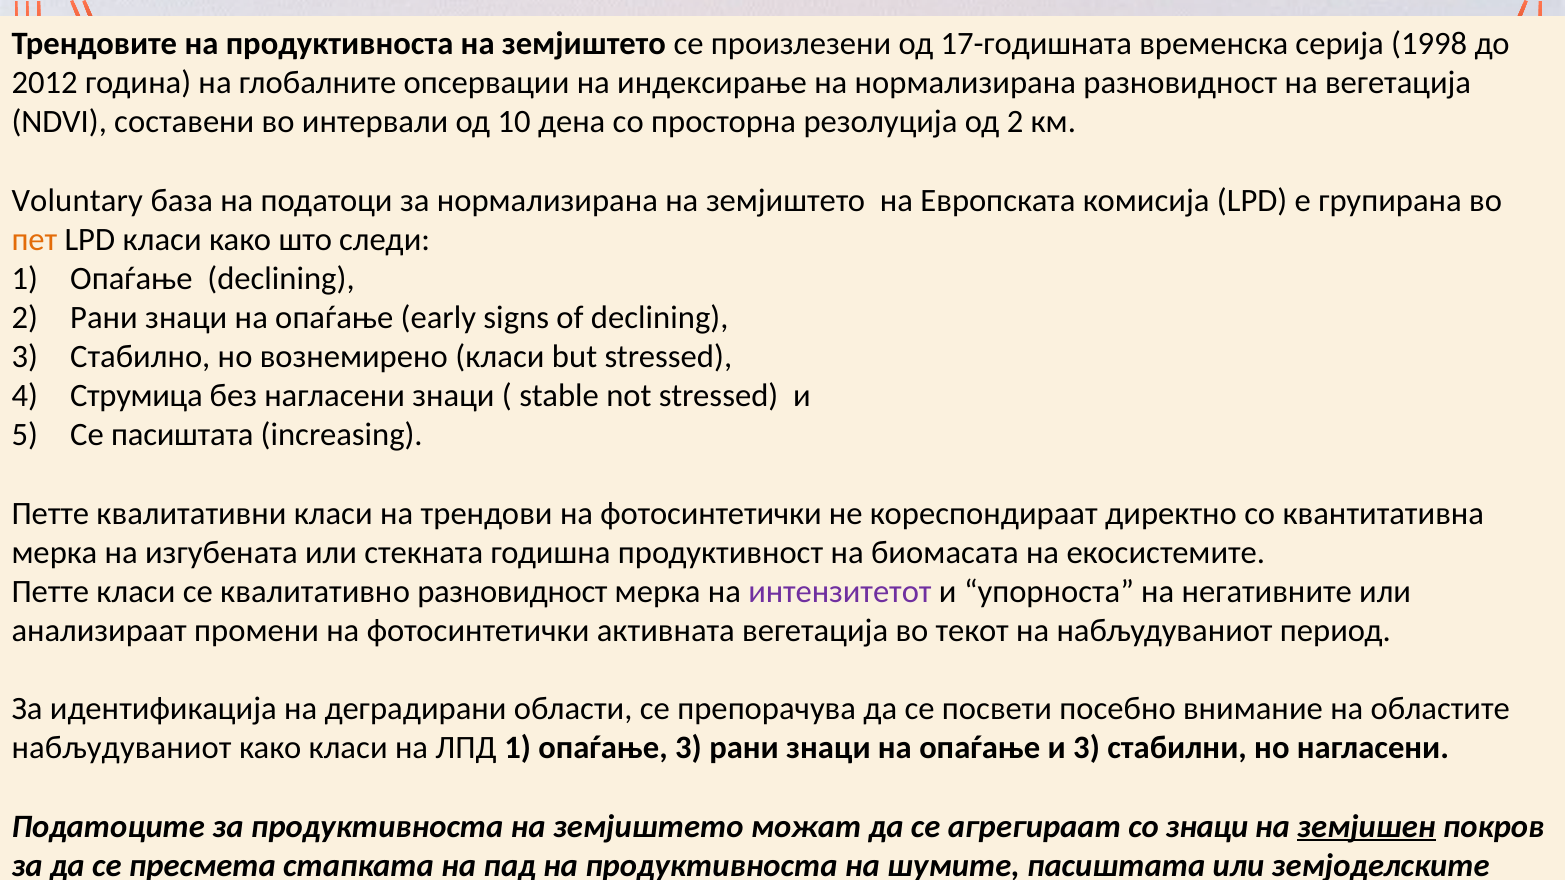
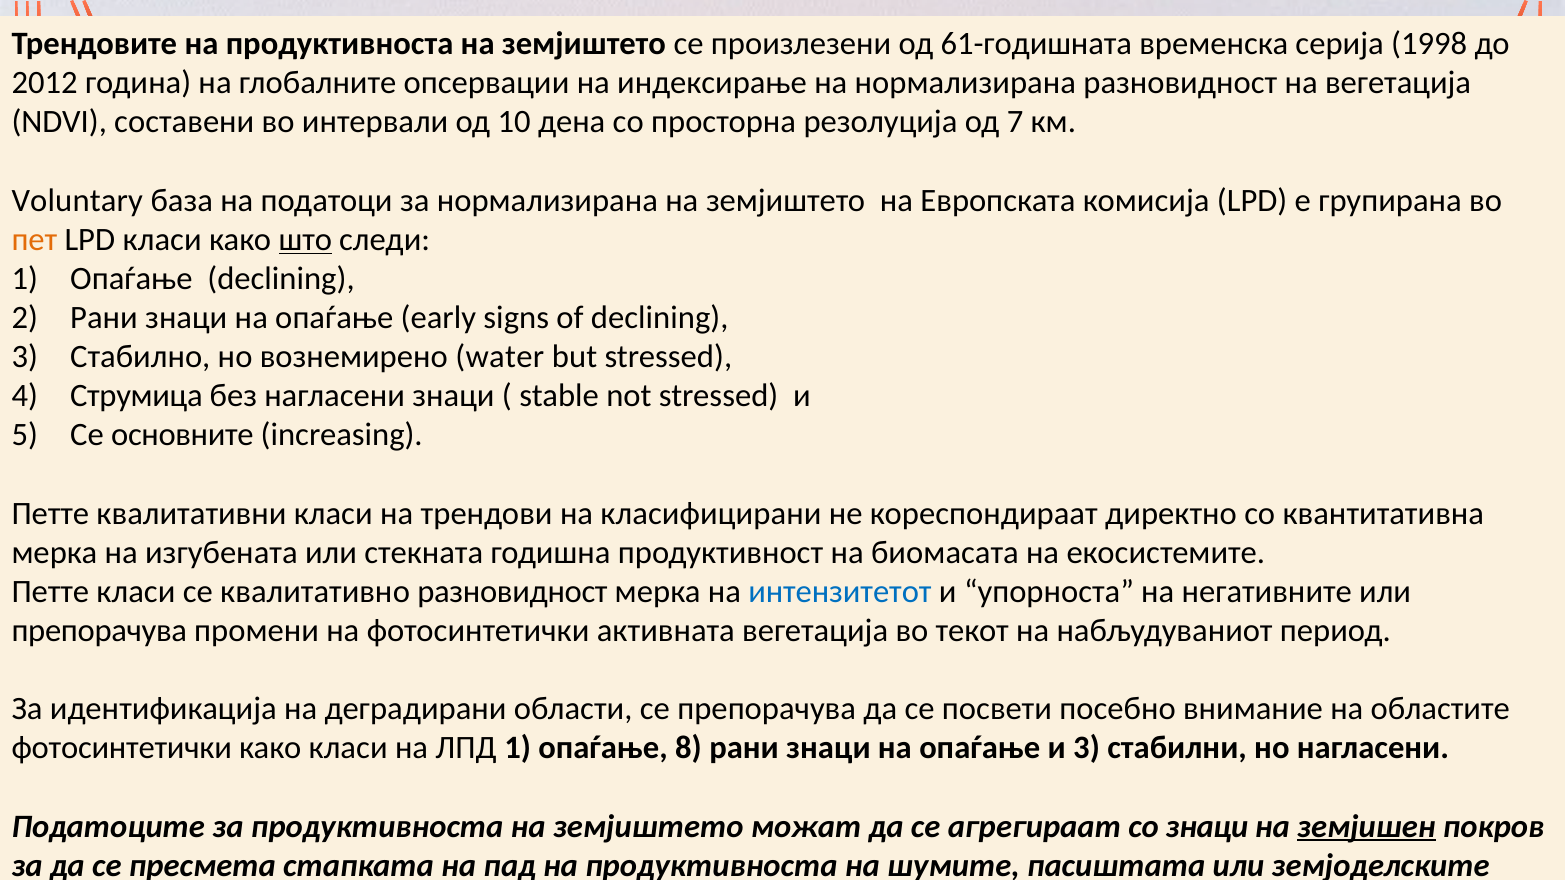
17-годишната: 17-годишната -> 61-годишната (1036, 44)
од 2: 2 -> 7 (1015, 122)
што underline: none -> present (305, 240)
вознемирено класи: класи -> water (500, 357)
Cе пасиштата: пасиштата -> основните (182, 435)
трендови на фотосинтетички: фотосинтетички -> класифицирани (711, 514)
интензитетот colour: purple -> blue (840, 592)
анализираат: анализираат -> препорачува (99, 631)
набљудуваниот: набљудуваниот -> фотосинтетички (122, 748)
опаѓање 3: 3 -> 8 (689, 748)
